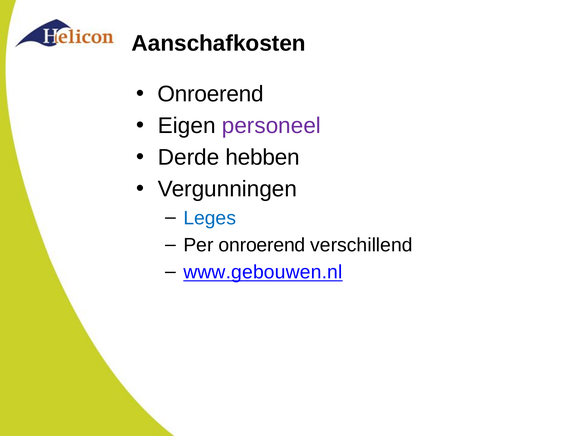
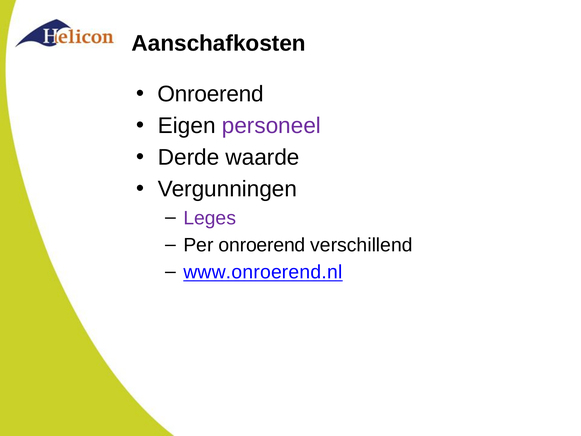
hebben: hebben -> waarde (263, 157)
Leges colour: blue -> purple (210, 218)
www.gebouwen.nl: www.gebouwen.nl -> www.onroerend.nl (263, 272)
